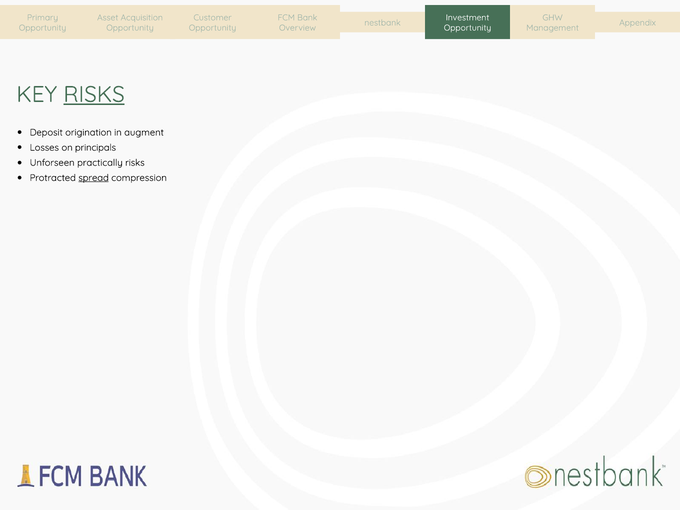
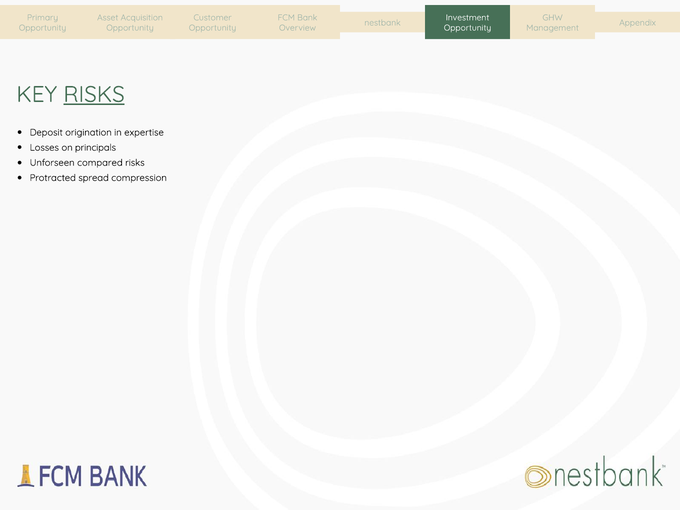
augment: augment -> expertise (144, 132)
practically: practically -> compared (100, 163)
spread underline: present -> none (94, 178)
